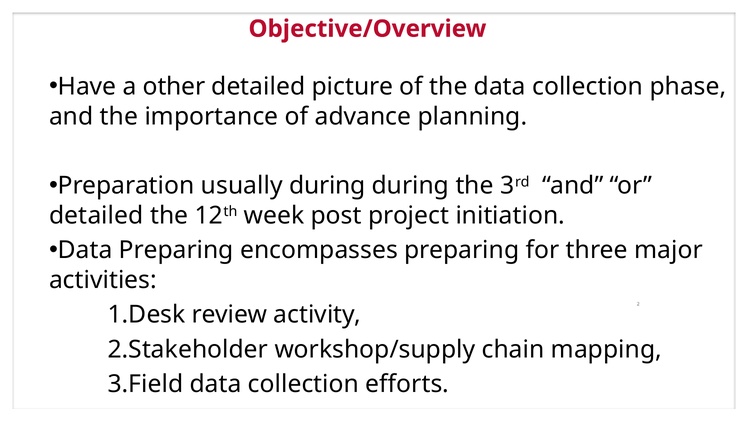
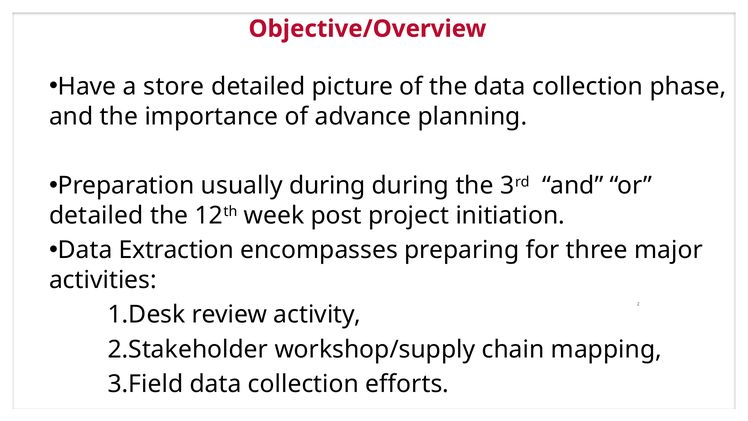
other: other -> store (174, 87)
Data Preparing: Preparing -> Extraction (176, 250)
